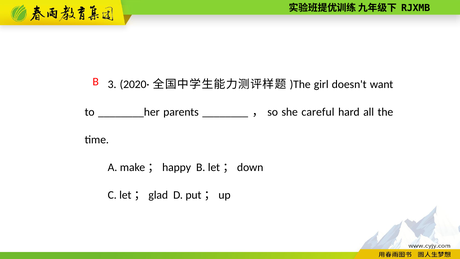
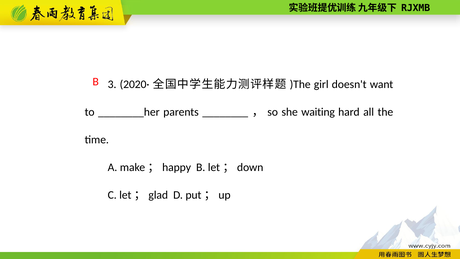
careful: careful -> waiting (318, 112)
